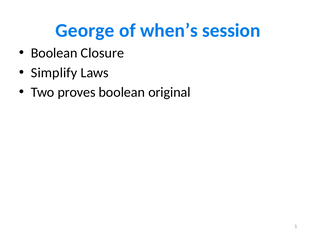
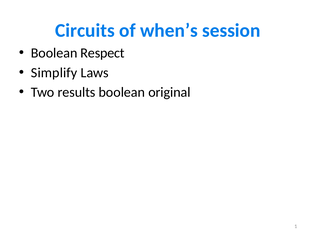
George: George -> Circuits (85, 31)
Closure: Closure -> Respect (103, 53)
proves: proves -> results (77, 92)
